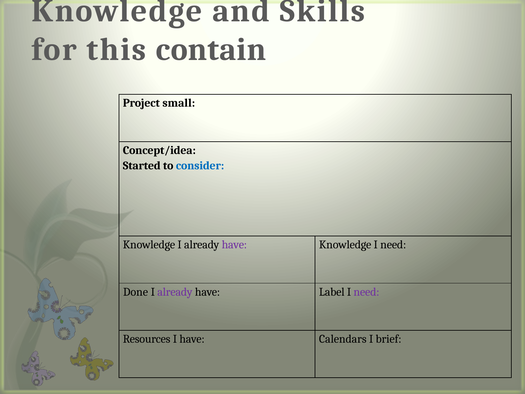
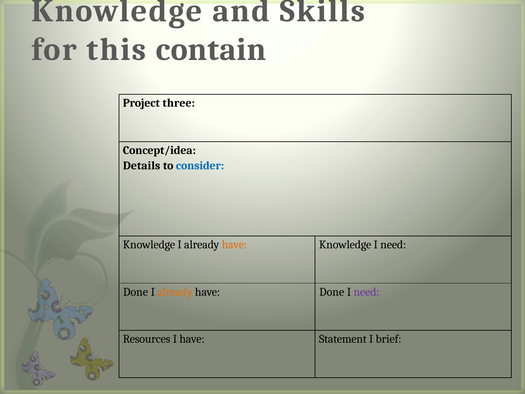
small: small -> three (179, 103)
Started: Started -> Details (142, 166)
have colour: purple -> orange (234, 244)
already colour: purple -> orange (175, 292)
have Label: Label -> Done (332, 292)
Calendars: Calendars -> Statement (343, 339)
